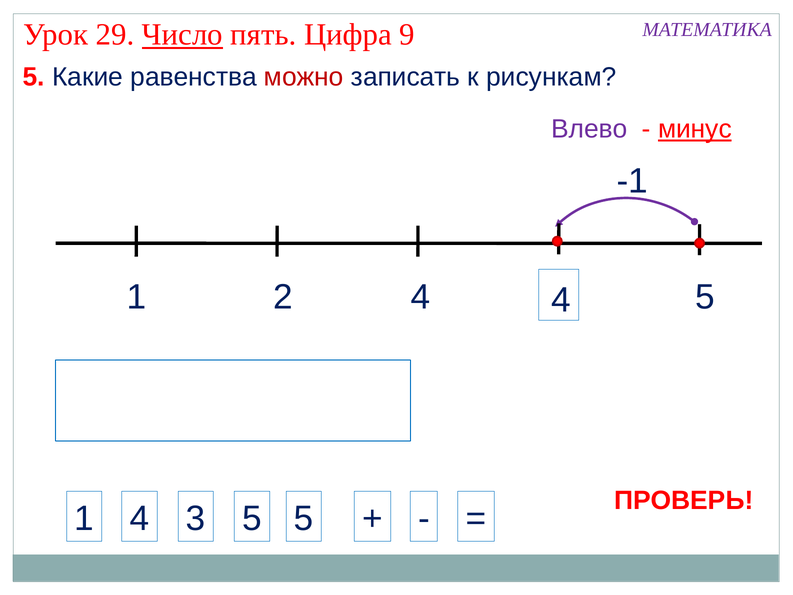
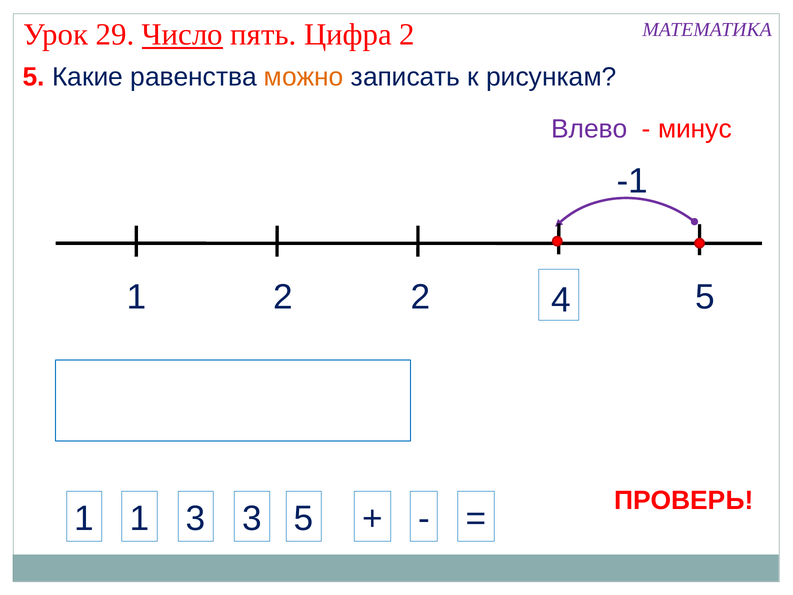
Цифра 9: 9 -> 2 (407, 35)
можно colour: red -> orange (304, 77)
минус underline: present -> none (695, 129)
4: 4 -> 2 (420, 297)
4: 4 -> 1 (140, 518)
3 5: 5 -> 3 (252, 518)
